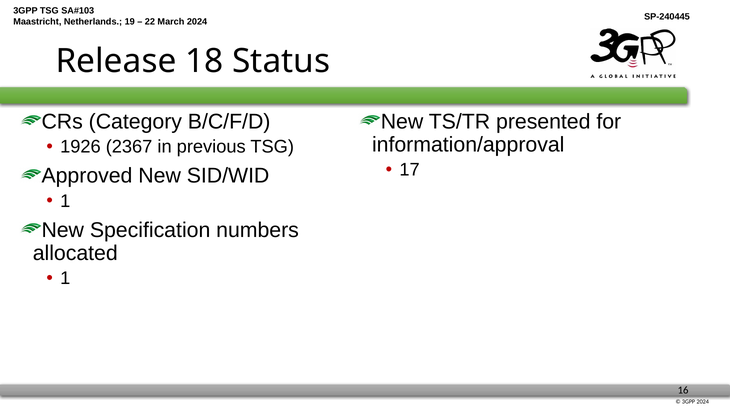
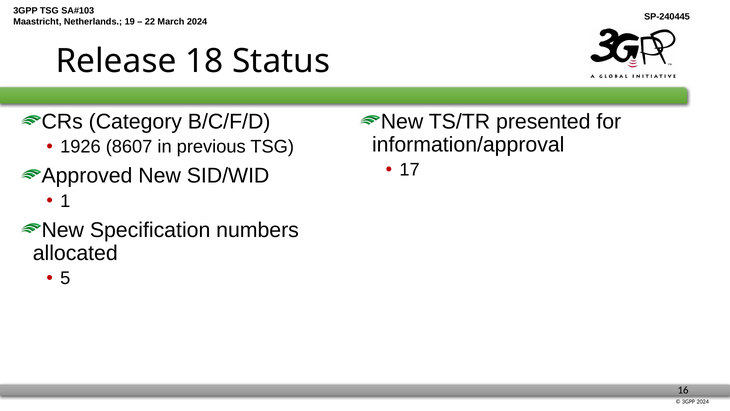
2367: 2367 -> 8607 (129, 147)
1: 1 -> 5 (65, 278)
